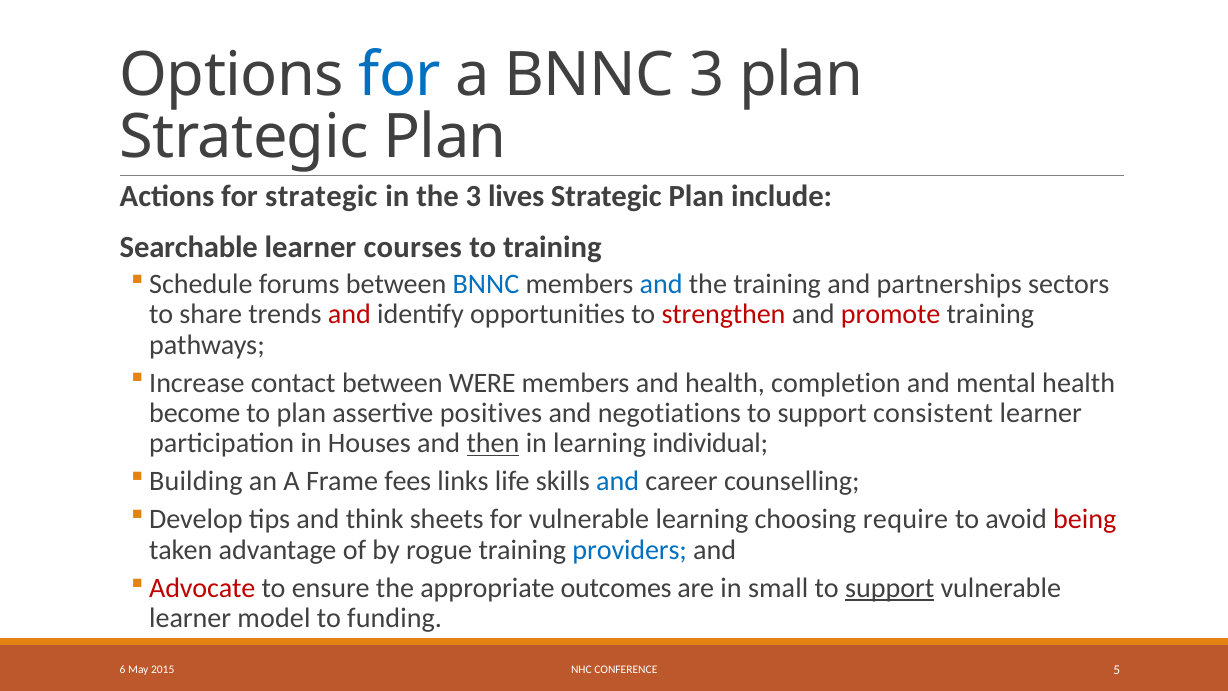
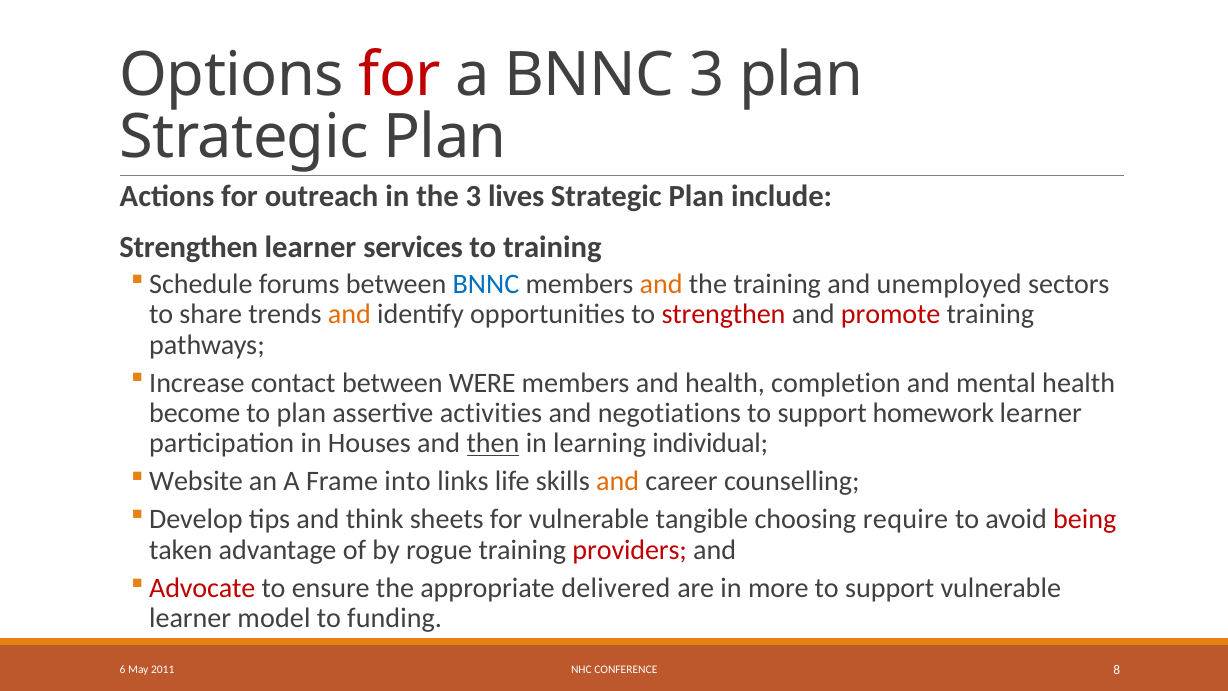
for colour: blue -> red (400, 75)
for strategic: strategic -> outreach (322, 196)
Searchable: Searchable -> Strengthen (189, 247)
courses: courses -> services (413, 247)
and colour: blue -> orange (661, 284)
partnerships: partnerships -> unemployed (949, 284)
and colour: red -> orange (349, 314)
positives: positives -> activities (491, 413)
consistent: consistent -> homework (933, 413)
Building: Building -> Website (196, 481)
fees: fees -> into (408, 481)
and colour: blue -> orange (618, 481)
vulnerable learning: learning -> tangible (702, 519)
providers colour: blue -> red (630, 550)
outcomes: outcomes -> delivered (616, 588)
small: small -> more (778, 588)
support underline: present -> none (890, 588)
2015: 2015 -> 2011 (163, 670)
5: 5 -> 8 (1117, 670)
